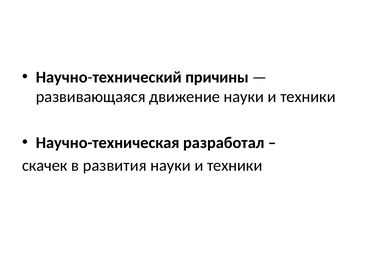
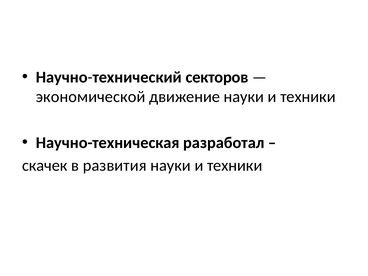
причины: причины -> секторов (217, 77)
развивающаяся: развивающаяся -> экономической (91, 97)
